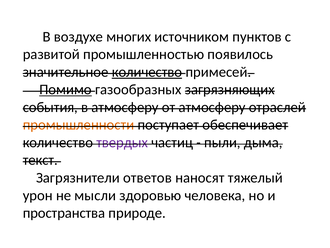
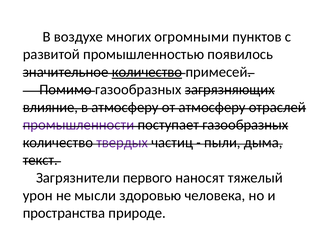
источником: источником -> огромными (192, 37)
Помимо underline: present -> none (66, 89)
события: события -> влияние (50, 107)
промышленности colour: orange -> purple (78, 125)
поступает обеспечивает: обеспечивает -> газообразных (245, 125)
ответов: ответов -> первого (148, 177)
